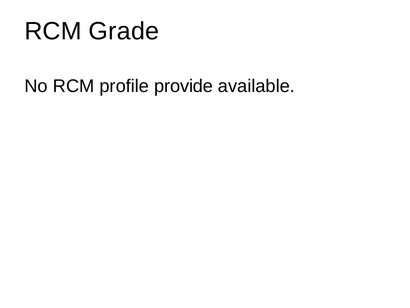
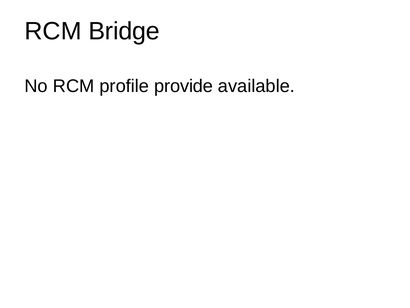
Grade: Grade -> Bridge (124, 31)
